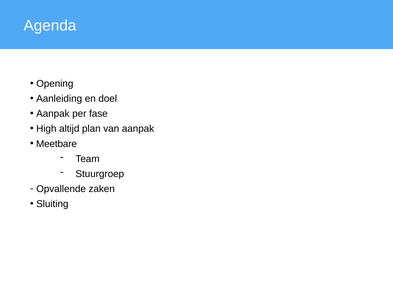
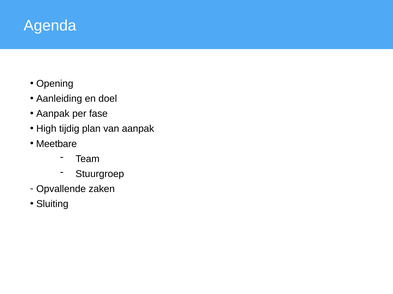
altijd: altijd -> tijdig (69, 129)
